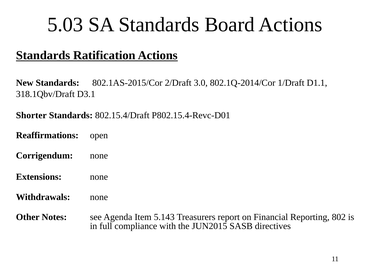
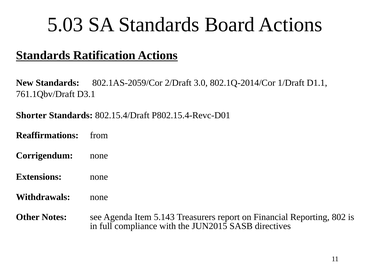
802.1AS-2015/Cor: 802.1AS-2015/Cor -> 802.1AS-2059/Cor (127, 83)
318.1Qbv/Draft: 318.1Qbv/Draft -> 761.1Qbv/Draft (45, 94)
open: open -> from (99, 136)
